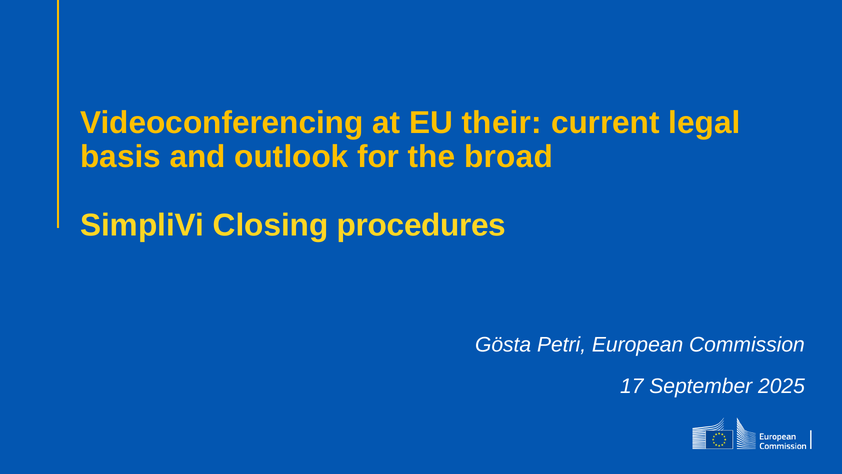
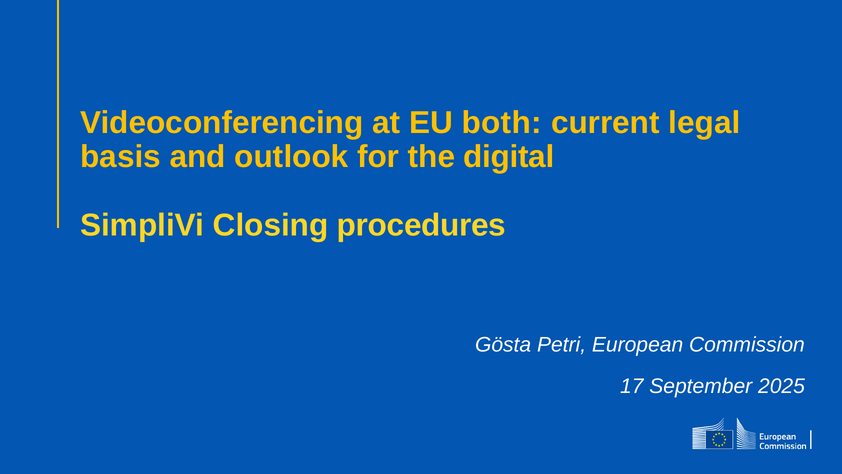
their: their -> both (502, 123)
broad: broad -> digital (509, 157)
